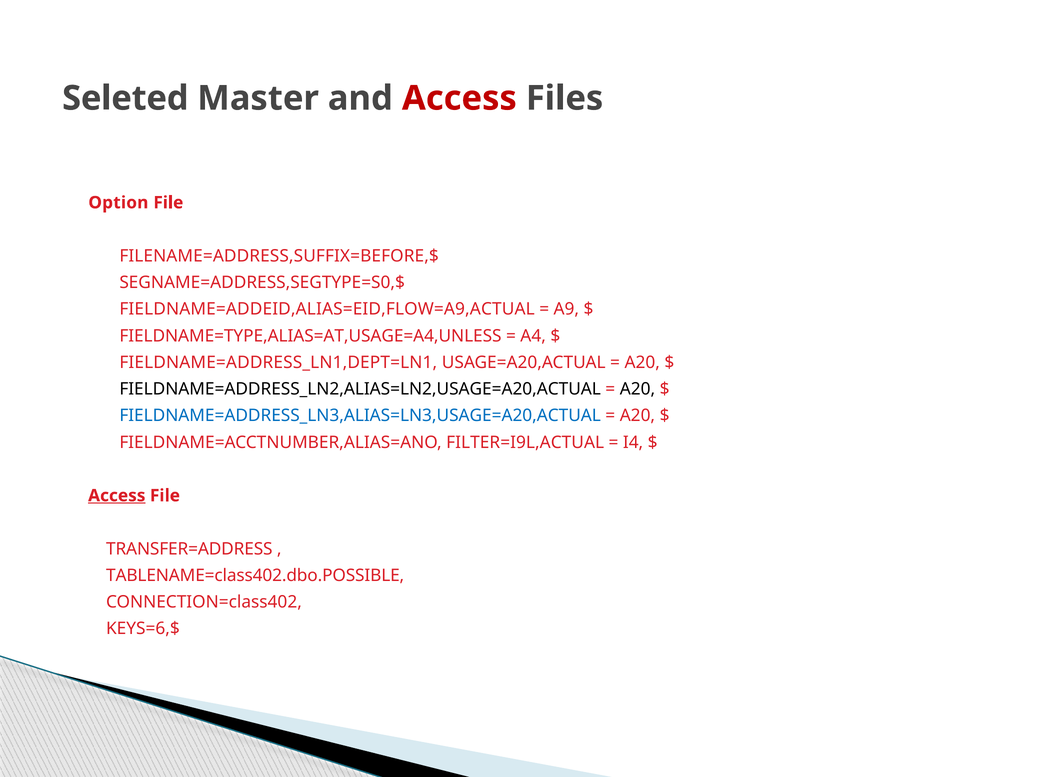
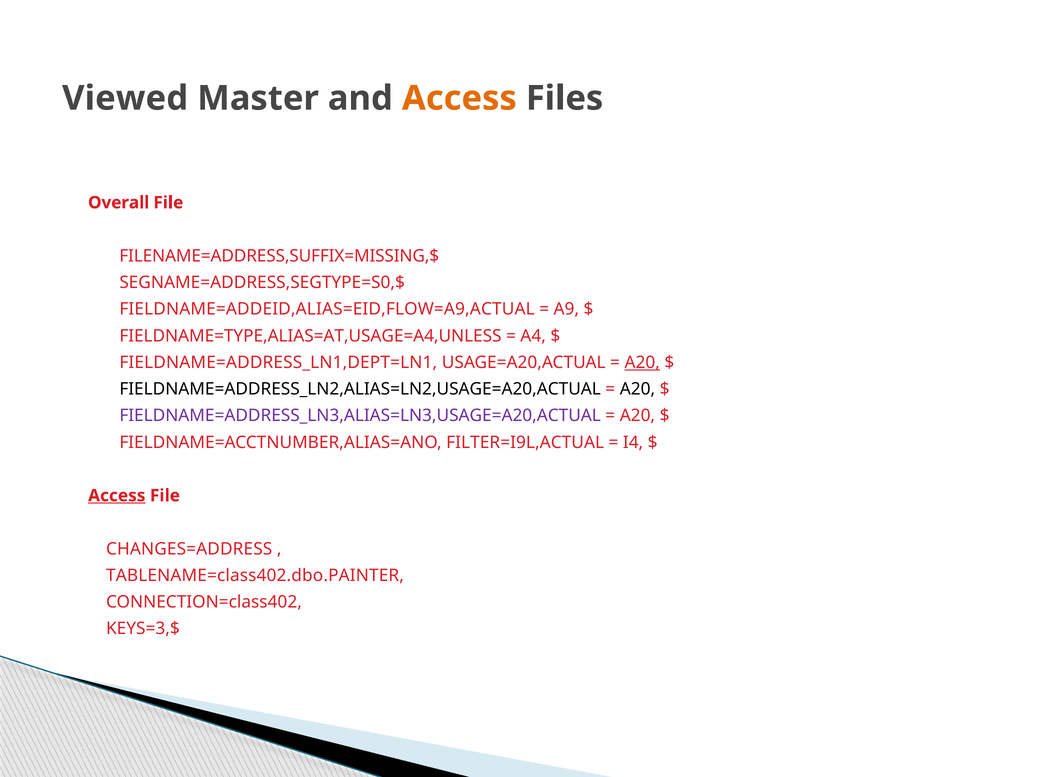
Seleted: Seleted -> Viewed (125, 98)
Access colour: red -> orange (459, 98)
Option: Option -> Overall (119, 203)
FILENAME=ADDRESS,SUFFIX=BEFORE,$: FILENAME=ADDRESS,SUFFIX=BEFORE,$ -> FILENAME=ADDRESS,SUFFIX=MISSING,$ (279, 256)
A20 underline: none -> present (642, 363)
FIELDNAME=ADDRESS_LN3,ALIAS=LN3,USAGE=A20,ACTUAL colour: blue -> purple (360, 416)
TRANSFER=ADDRESS: TRANSFER=ADDRESS -> CHANGES=ADDRESS (189, 549)
TABLENAME=class402.dbo.POSSIBLE: TABLENAME=class402.dbo.POSSIBLE -> TABLENAME=class402.dbo.PAINTER (255, 576)
KEYS=6,$: KEYS=6,$ -> KEYS=3,$ (143, 629)
